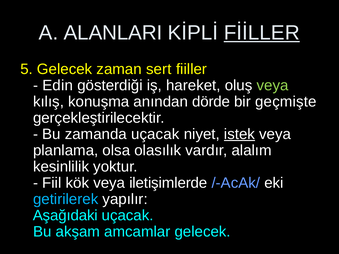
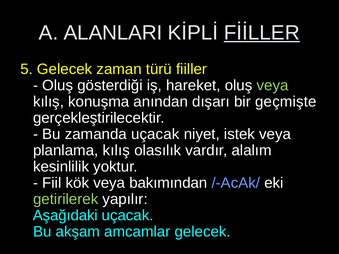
sert: sert -> türü (159, 69)
Edin: Edin -> Oluş (58, 85)
dörde: dörde -> dışarı (211, 102)
istek underline: present -> none (239, 134)
planlama olsa: olsa -> kılış (116, 151)
iletişimlerde: iletişimlerde -> bakımından (168, 183)
getirilerek colour: light blue -> light green (66, 199)
